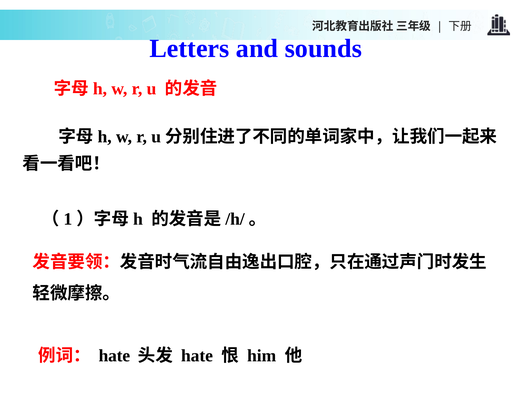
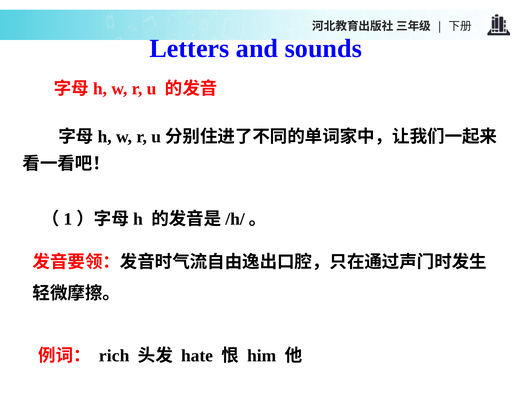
hate: hate -> rich (114, 356)
